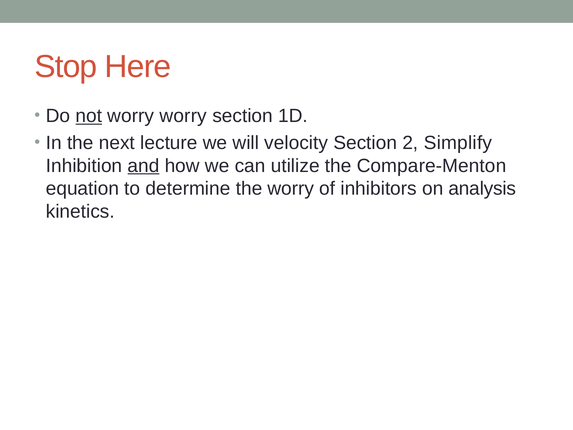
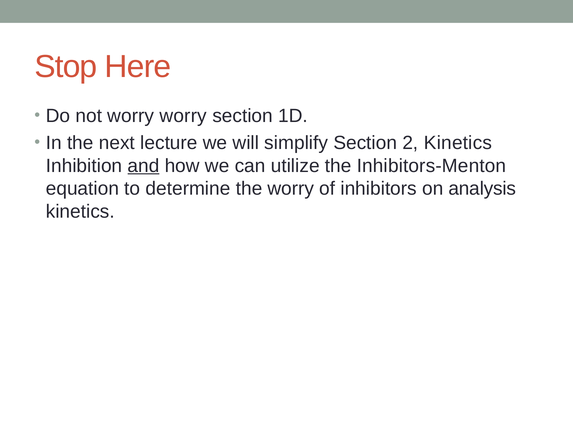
not underline: present -> none (89, 116)
velocity: velocity -> simplify (296, 143)
2 Simplify: Simplify -> Kinetics (458, 143)
Compare-Menton: Compare-Menton -> Inhibitors-Menton (431, 166)
